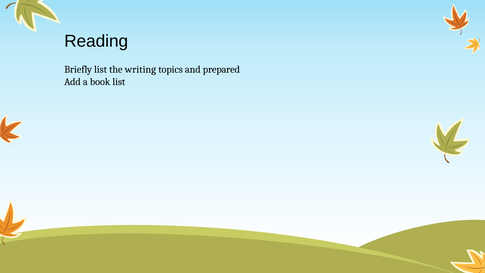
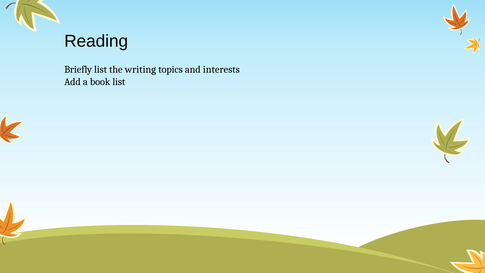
prepared: prepared -> interests (221, 70)
